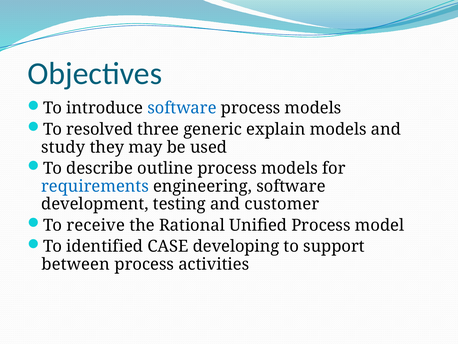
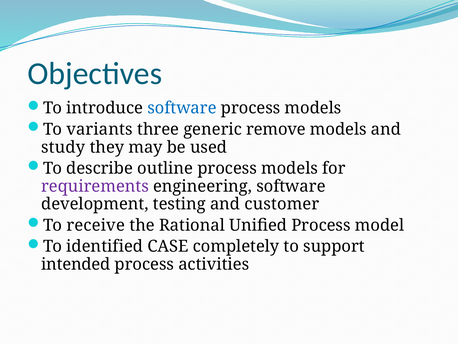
resolved: resolved -> variants (100, 129)
explain: explain -> remove (276, 129)
requirements colour: blue -> purple (95, 186)
developing: developing -> completely (236, 246)
between: between -> intended (76, 264)
